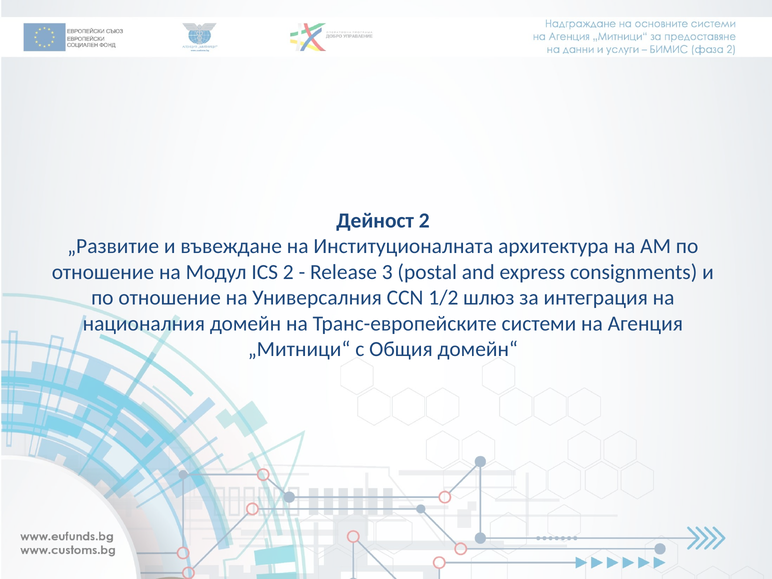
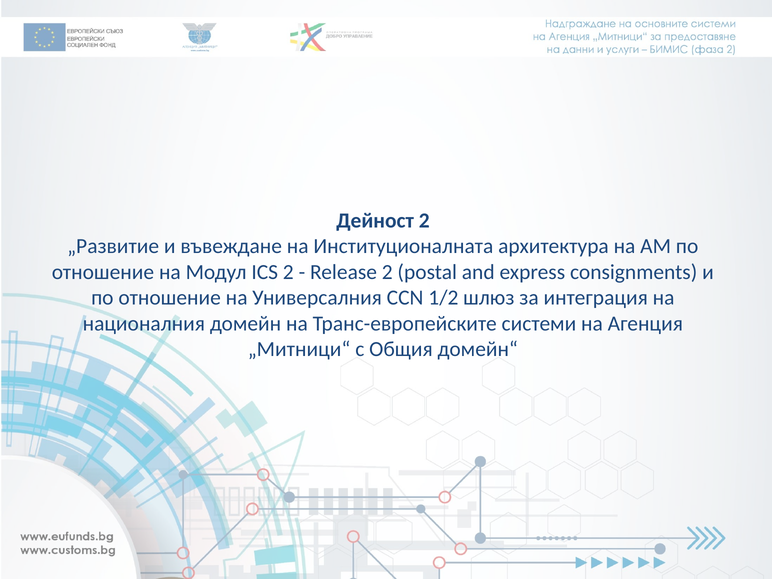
Release 3: 3 -> 2 (387, 272)
